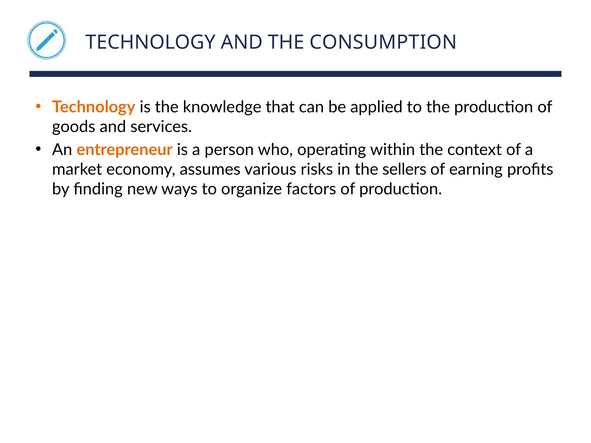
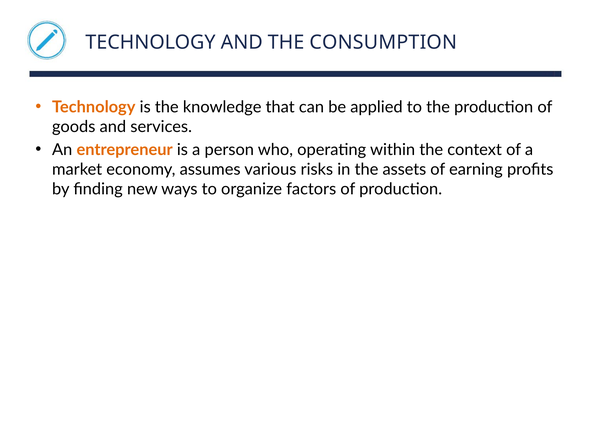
sellers: sellers -> assets (404, 170)
